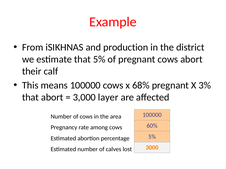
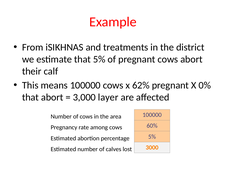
production: production -> treatments (126, 47)
68%: 68% -> 62% (141, 86)
3%: 3% -> 0% (205, 86)
